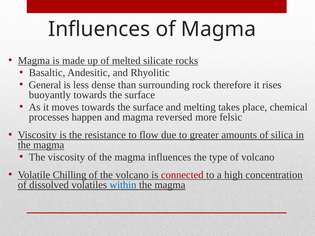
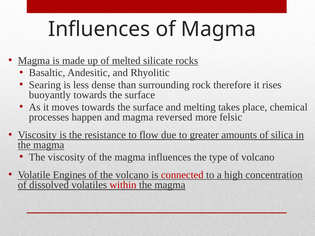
General: General -> Searing (45, 85)
Chilling: Chilling -> Engines (70, 175)
within colour: blue -> red (123, 185)
